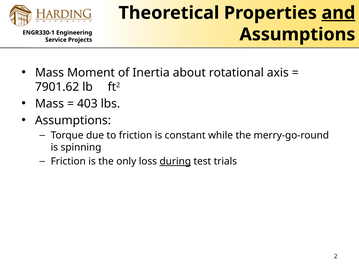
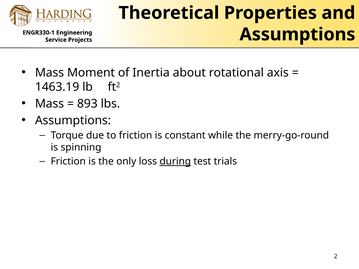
and underline: present -> none (338, 13)
7901.62: 7901.62 -> 1463.19 (57, 87)
403: 403 -> 893 (87, 104)
